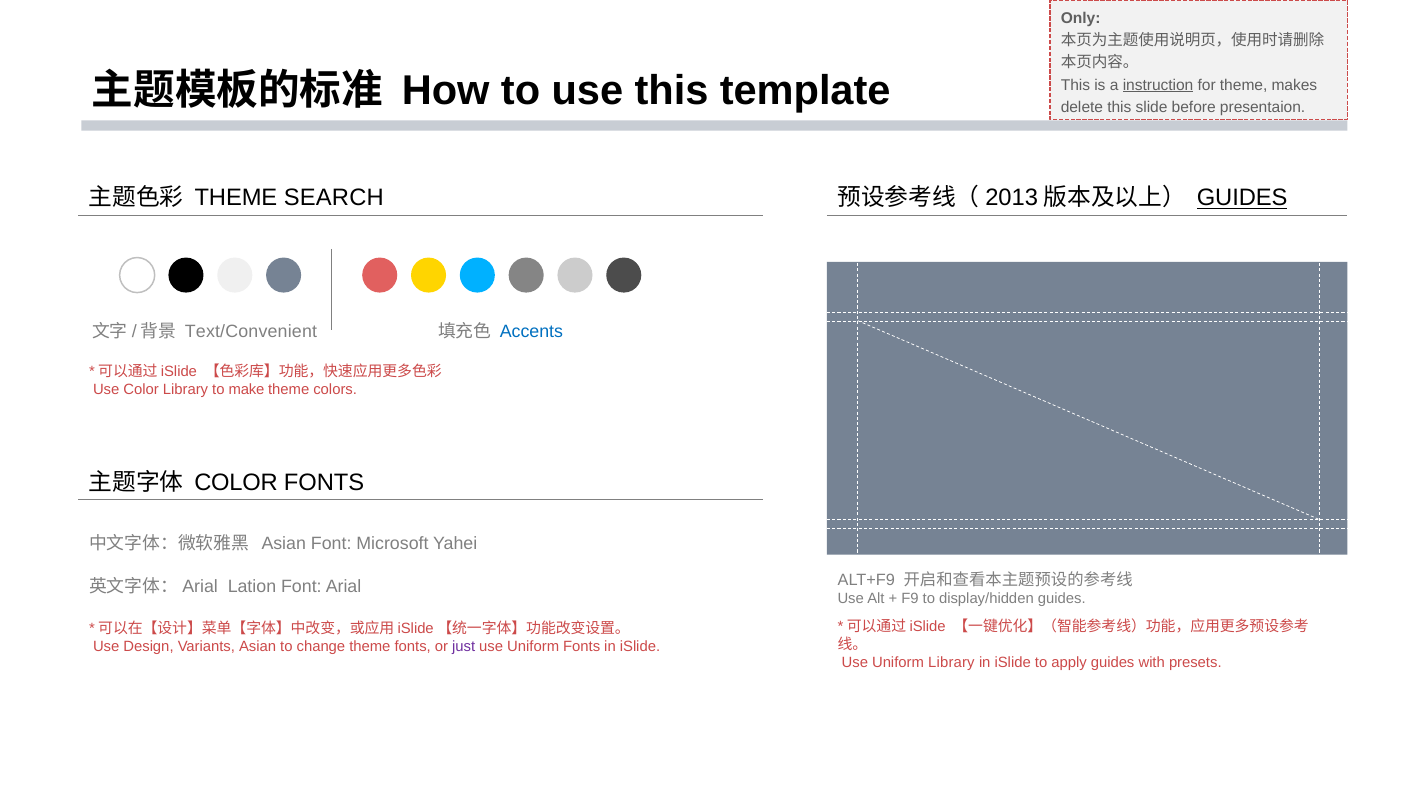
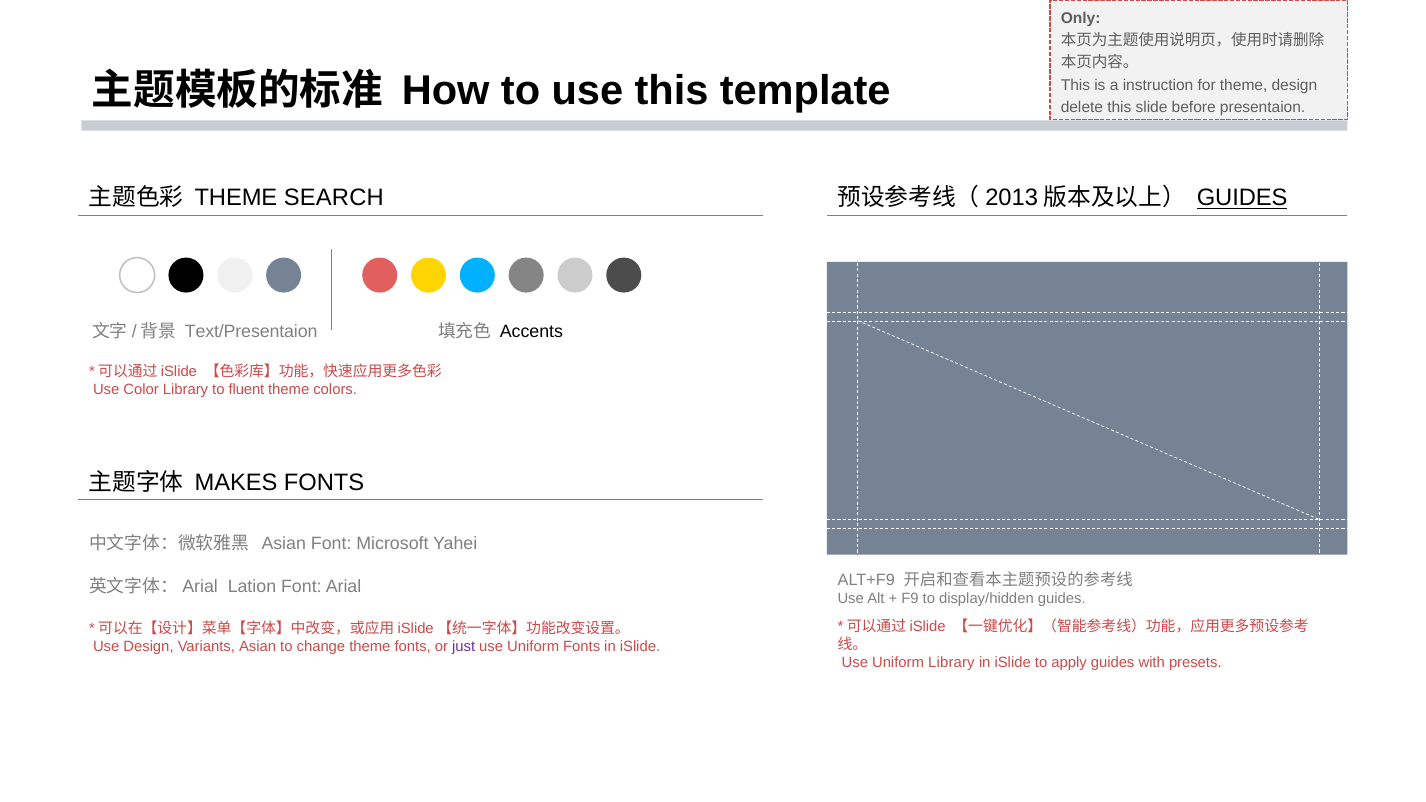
instruction underline: present -> none (1158, 85)
theme makes: makes -> design (1294, 85)
Text/Convenient: Text/Convenient -> Text/Presentaion (251, 332)
Accents colour: blue -> black (531, 332)
make: make -> fluent (247, 389)
COLOR: COLOR -> MAKES (236, 482)
